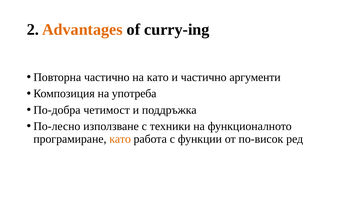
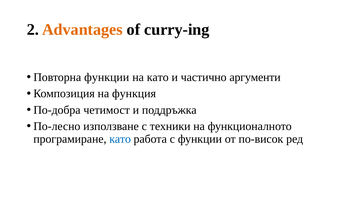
Повторна частично: частично -> функции (107, 77)
употреба: употреба -> функция (134, 94)
като colour: orange -> blue (120, 139)
